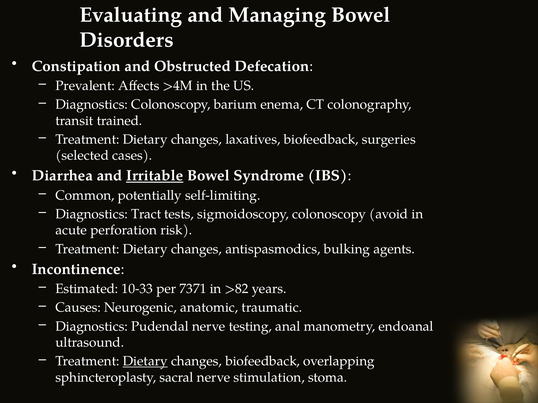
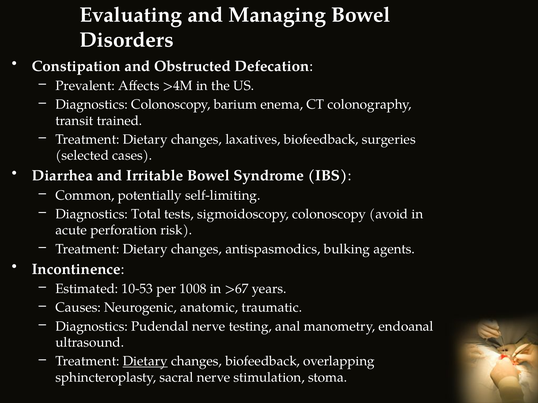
Irritable underline: present -> none (155, 176)
Tract: Tract -> Total (146, 214)
10-33: 10-33 -> 10-53 (137, 289)
7371: 7371 -> 1008 (193, 289)
>82: >82 -> >67 (237, 289)
